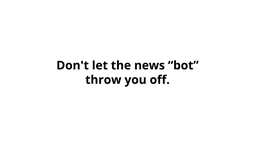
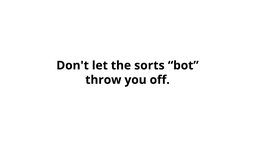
news: news -> sorts (149, 65)
